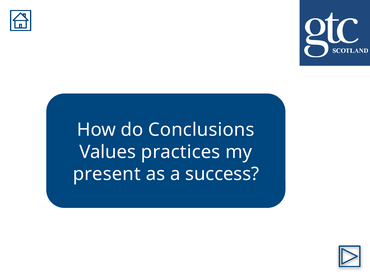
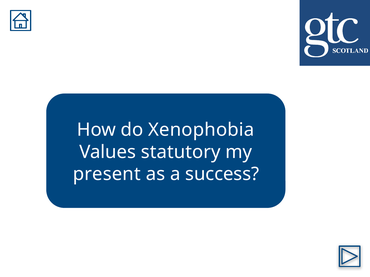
Conclusions: Conclusions -> Xenophobia (201, 130)
practices: practices -> statutory (181, 152)
